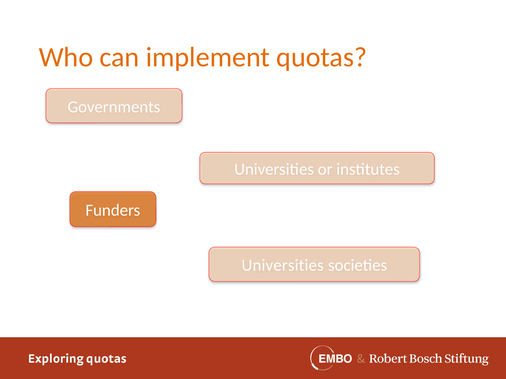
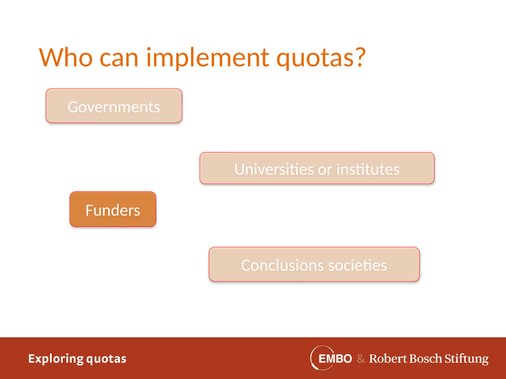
Universities: Universities -> Conclusions (283, 266)
